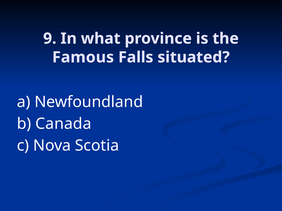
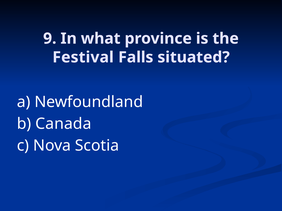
Famous: Famous -> Festival (83, 57)
